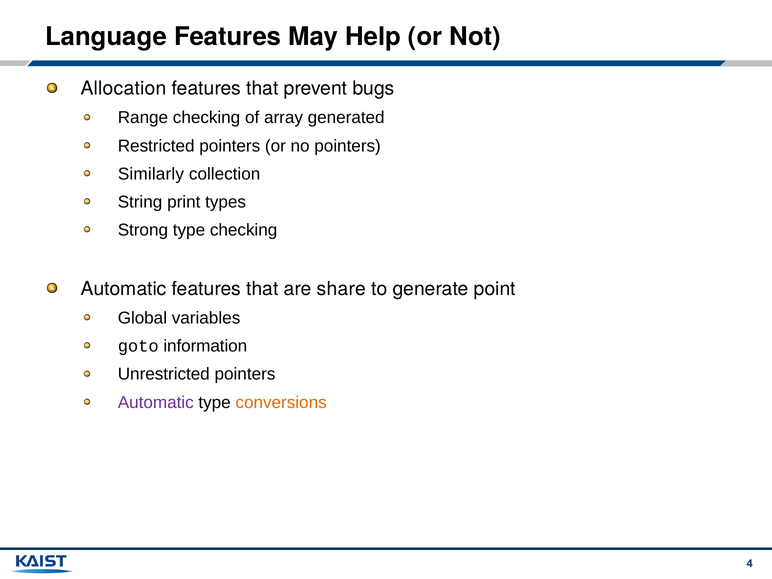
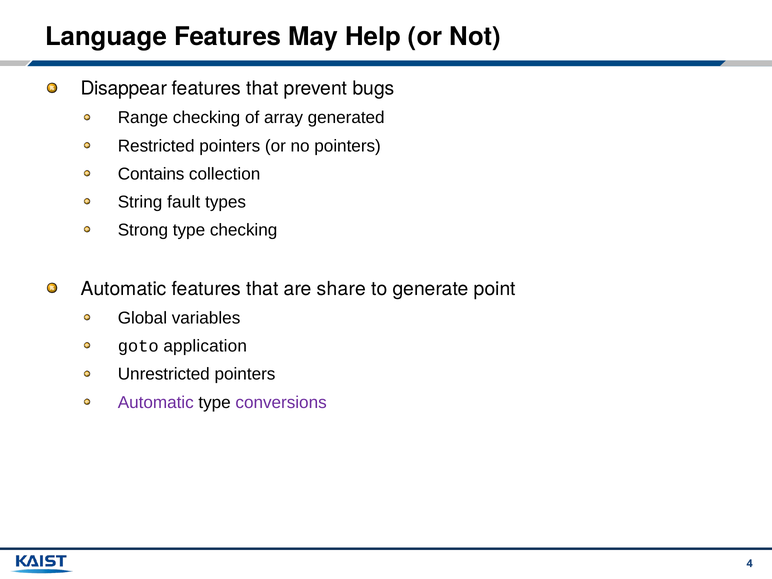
Allocation: Allocation -> Disappear (124, 88)
Similarly: Similarly -> Contains (151, 174)
print: print -> fault (184, 202)
information: information -> application (205, 346)
conversions colour: orange -> purple (281, 402)
